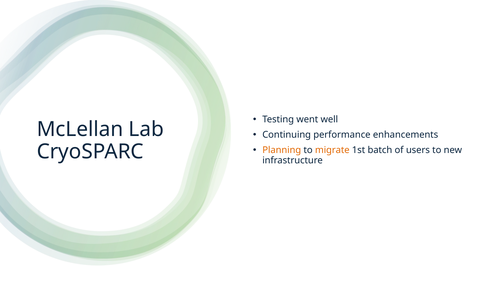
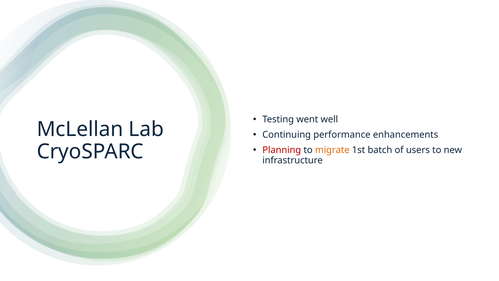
Planning colour: orange -> red (282, 150)
